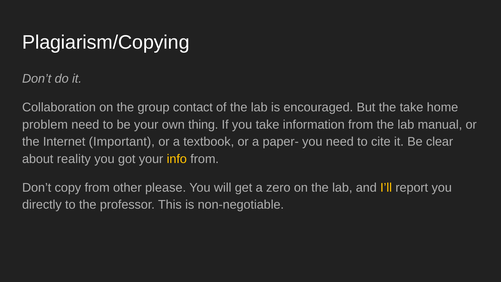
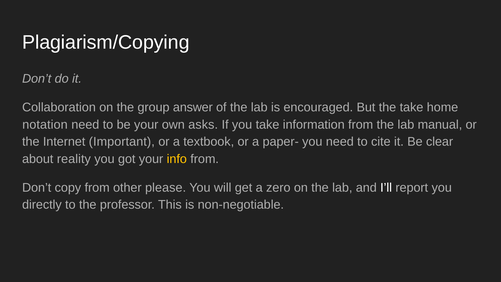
contact: contact -> answer (193, 107)
problem: problem -> notation (45, 124)
thing: thing -> asks (203, 124)
I’ll colour: yellow -> white (386, 187)
